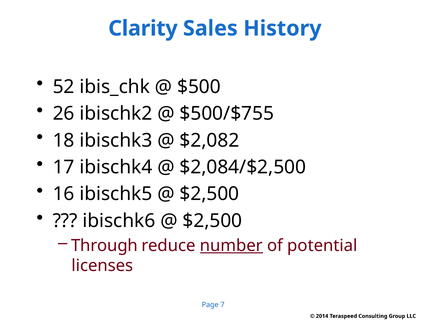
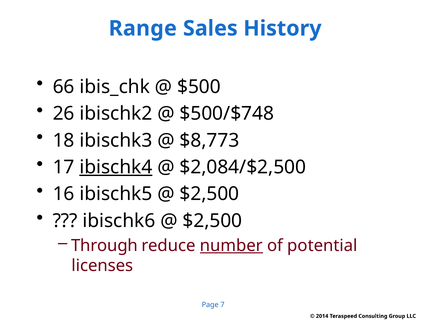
Clarity: Clarity -> Range (143, 28)
52: 52 -> 66 (64, 87)
$500/$755: $500/$755 -> $500/$748 (227, 113)
$2,082: $2,082 -> $8,773 (209, 140)
ibischk4 underline: none -> present (116, 167)
